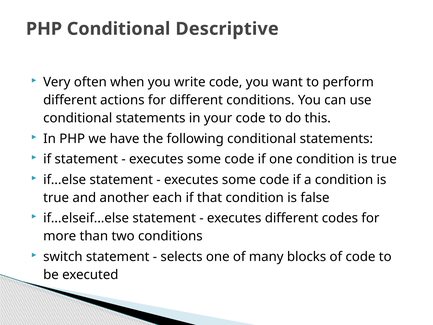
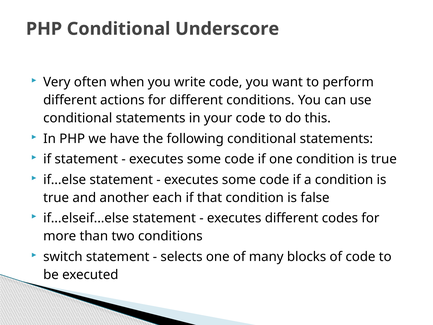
Descriptive: Descriptive -> Underscore (227, 29)
